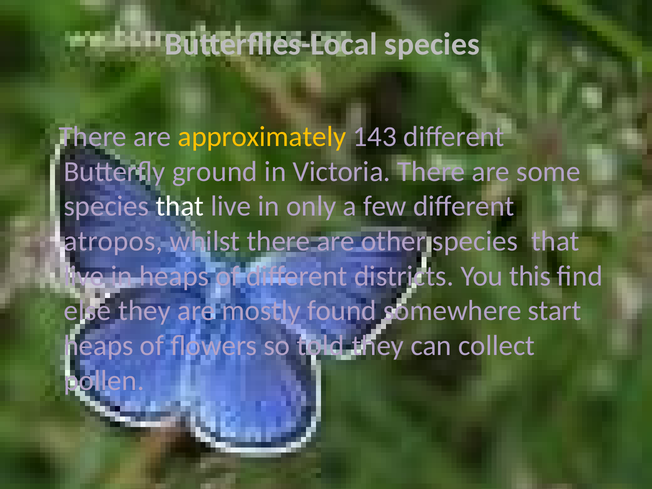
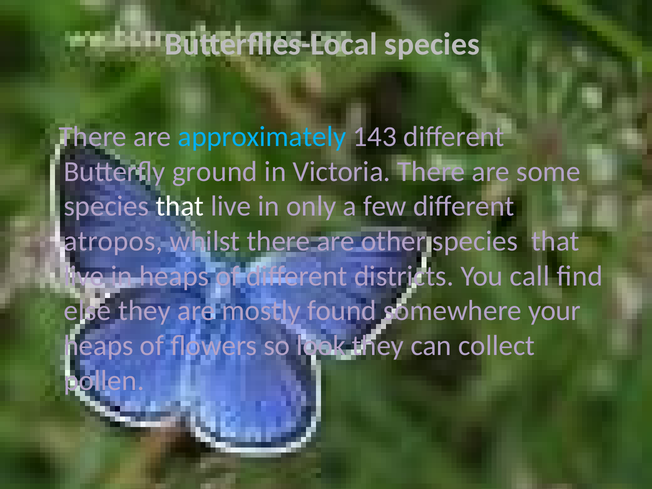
approximately colour: yellow -> light blue (262, 137)
this: this -> call (530, 276)
start: start -> your (555, 311)
told: told -> look (321, 346)
